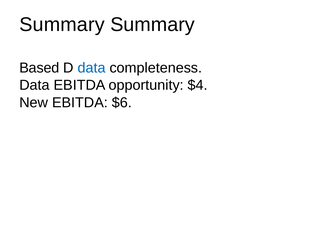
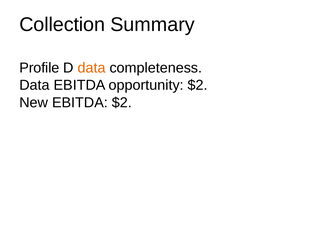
Summary: Summary -> Collection (62, 25)
Based: Based -> Profile (39, 68)
data colour: blue -> orange (92, 68)
opportunity $4: $4 -> $2 (198, 85)
EBITDA $6: $6 -> $2 (122, 102)
